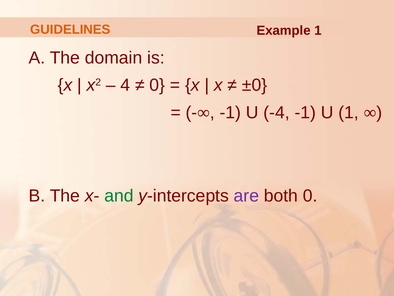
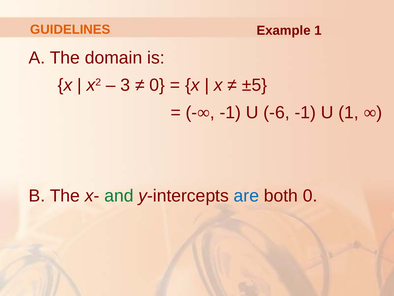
4: 4 -> 3 (125, 85)
±0: ±0 -> ±5 (255, 85)
-4: -4 -> -6 (277, 112)
are colour: purple -> blue (246, 195)
